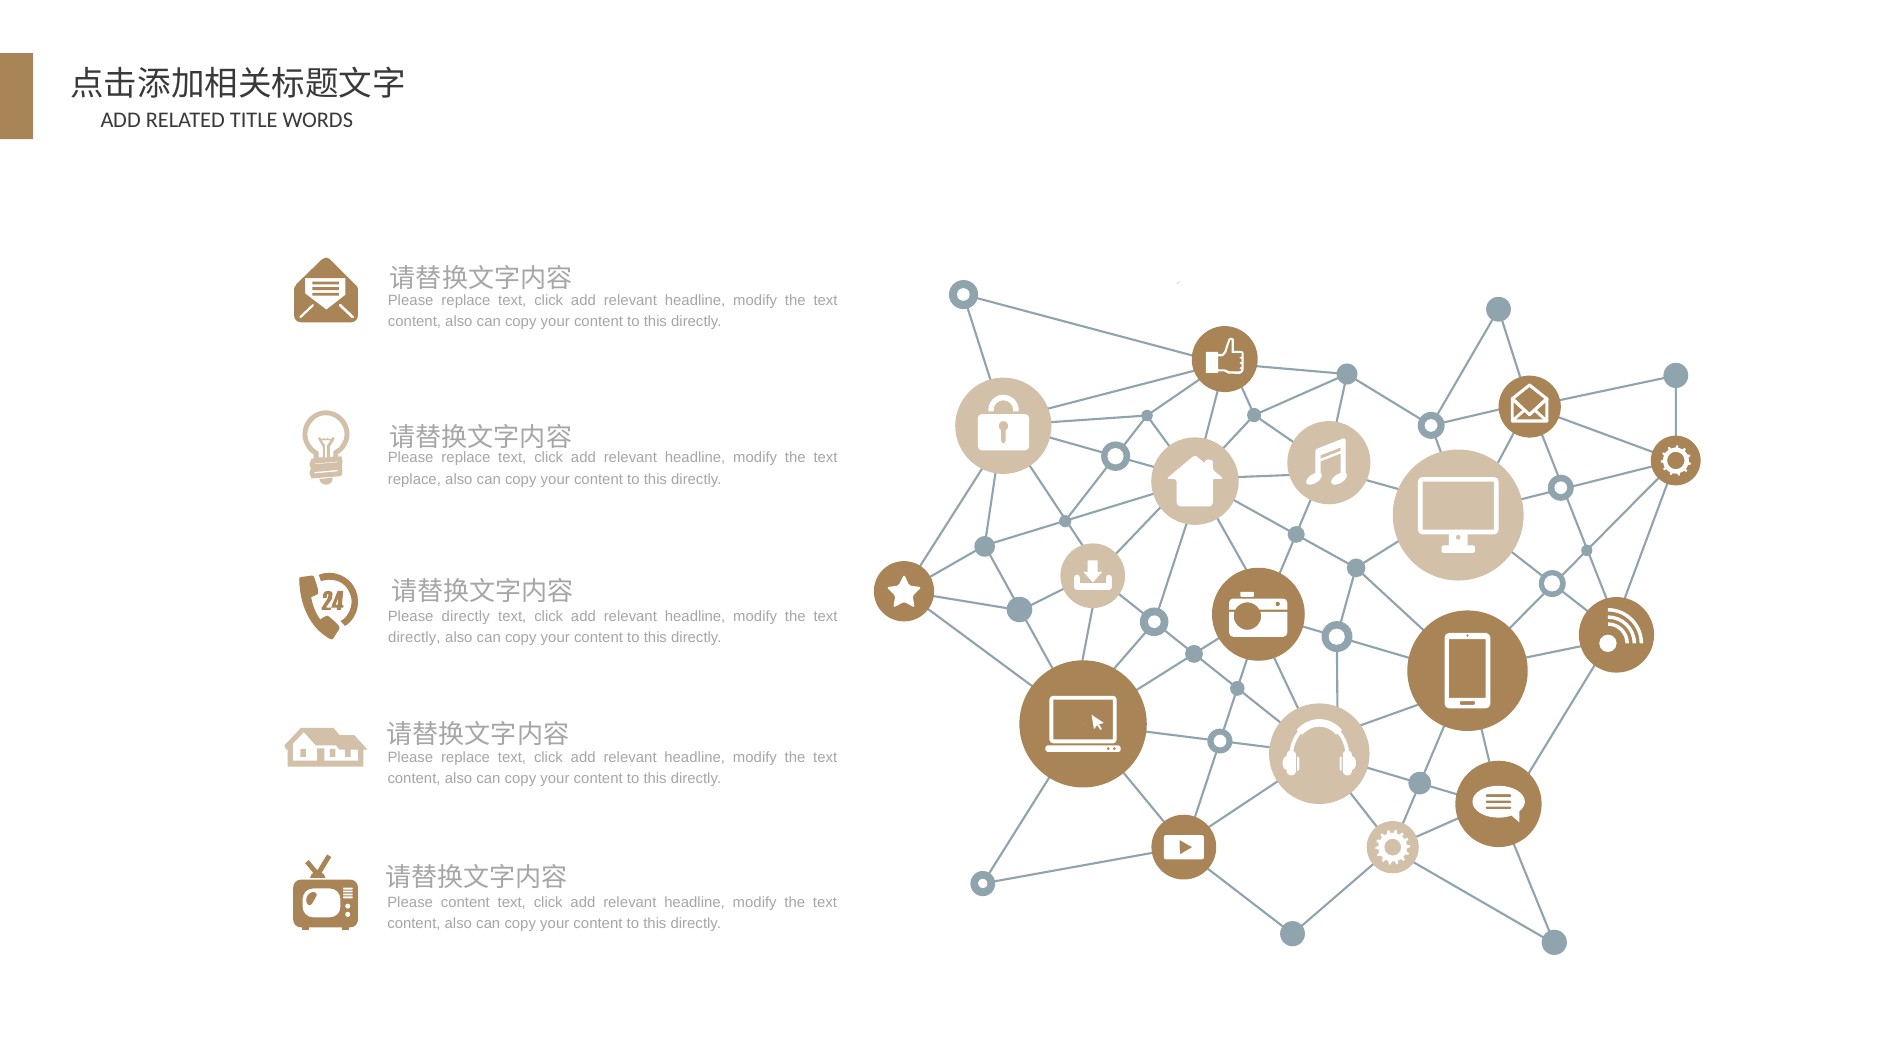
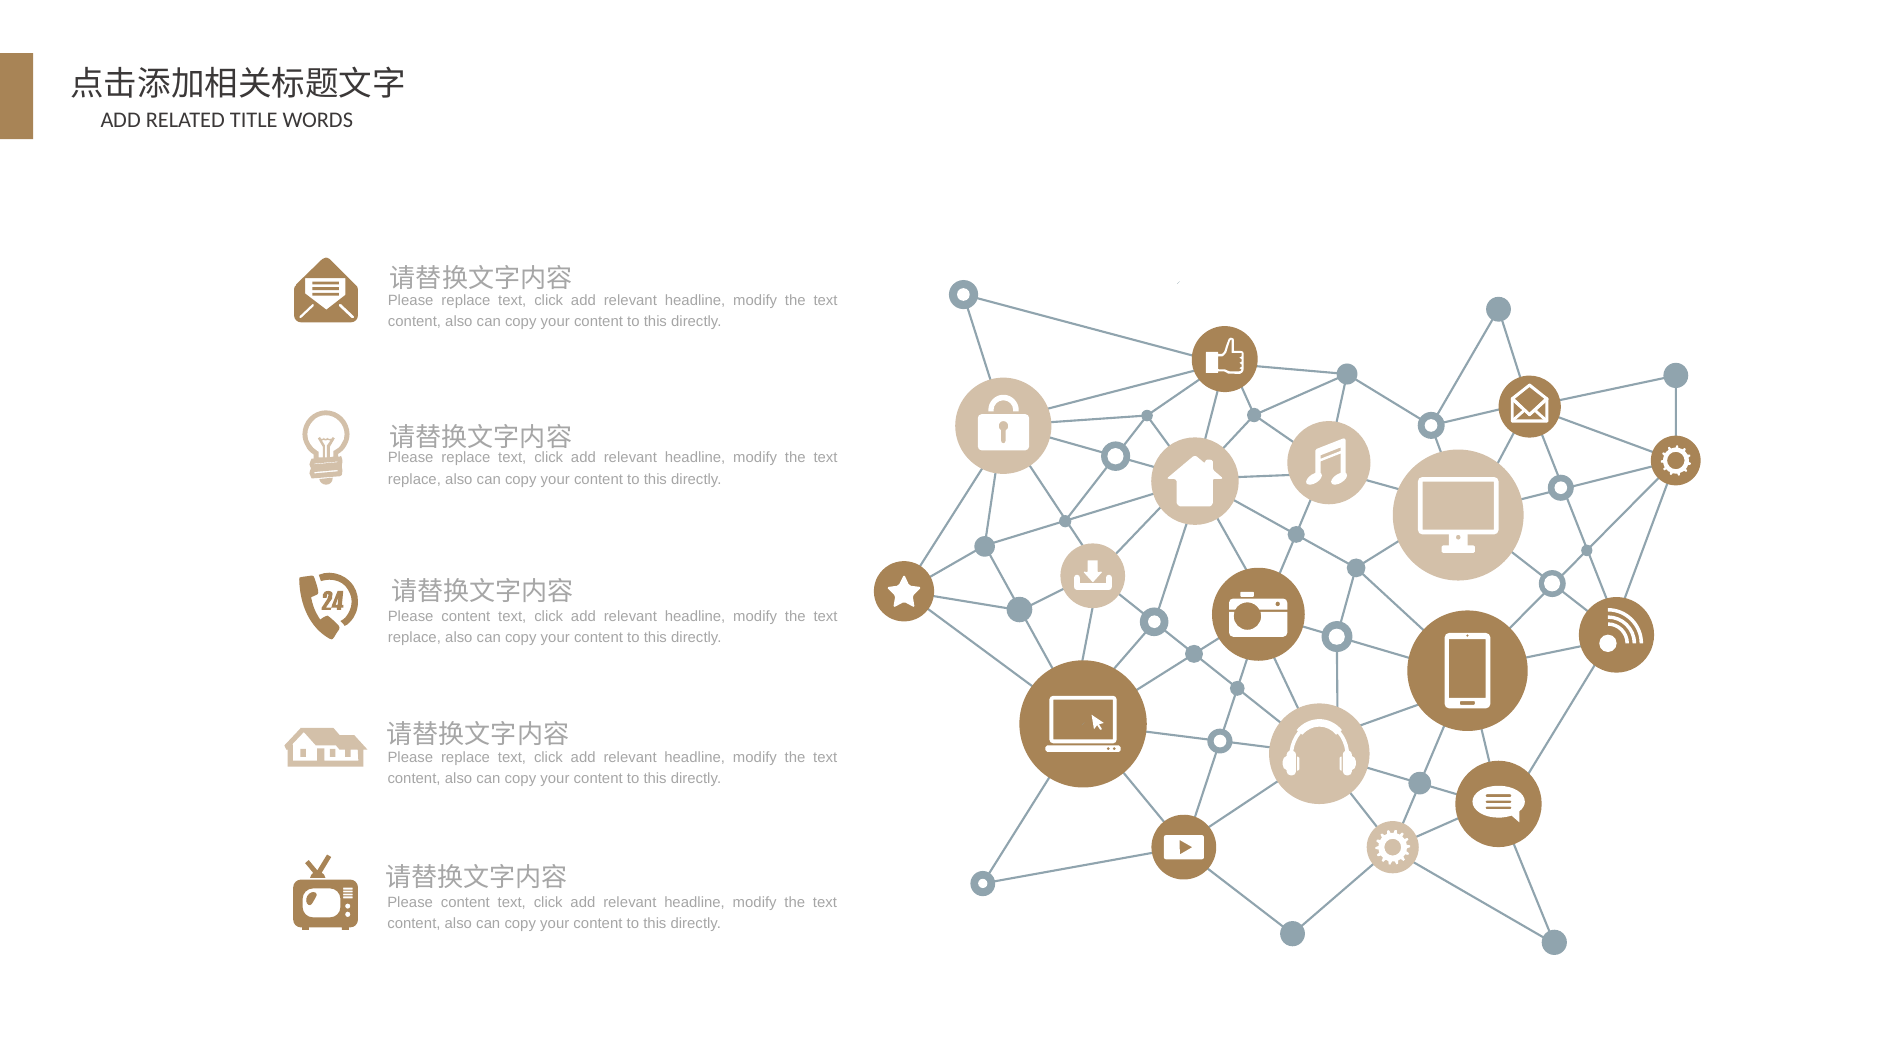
directly: directly -> content (466, 617)
directly: directly -> replace (414, 638)
